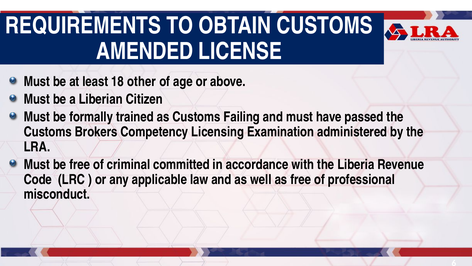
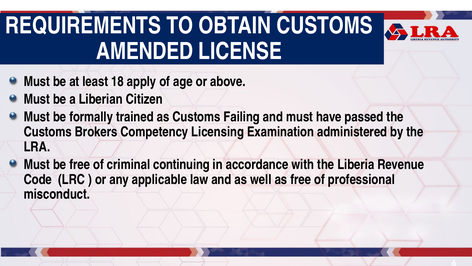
other: other -> apply (142, 82)
committed: committed -> continuing (181, 164)
